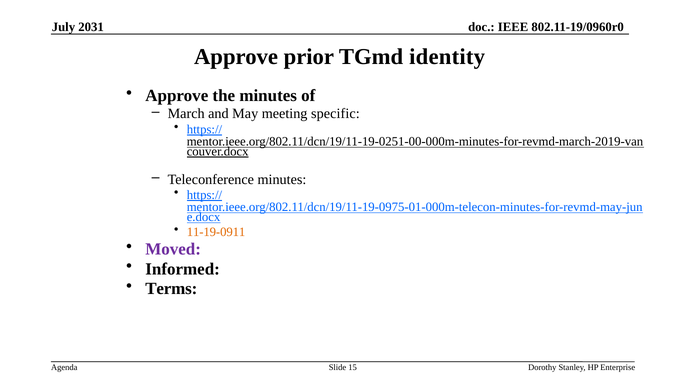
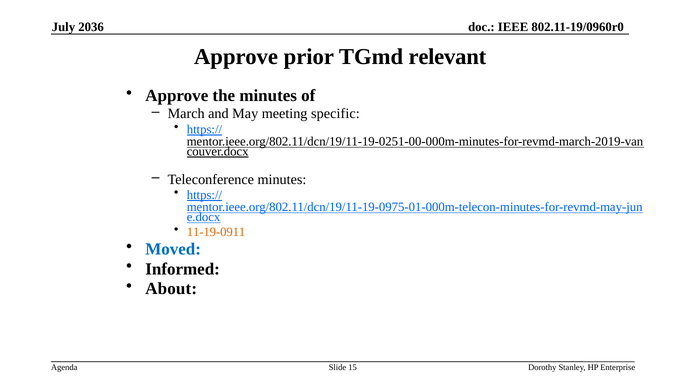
2031: 2031 -> 2036 (91, 27)
identity: identity -> relevant (447, 57)
Moved colour: purple -> blue (173, 249)
Terms: Terms -> About (171, 288)
